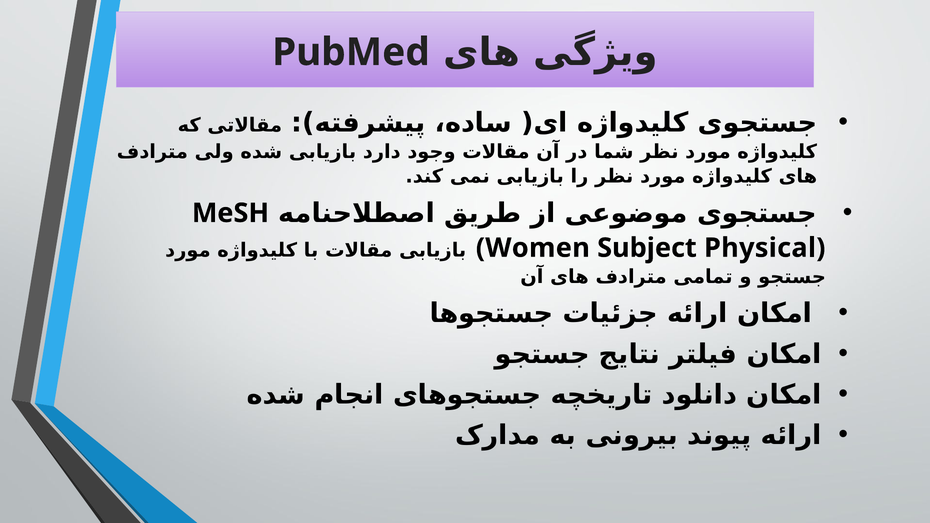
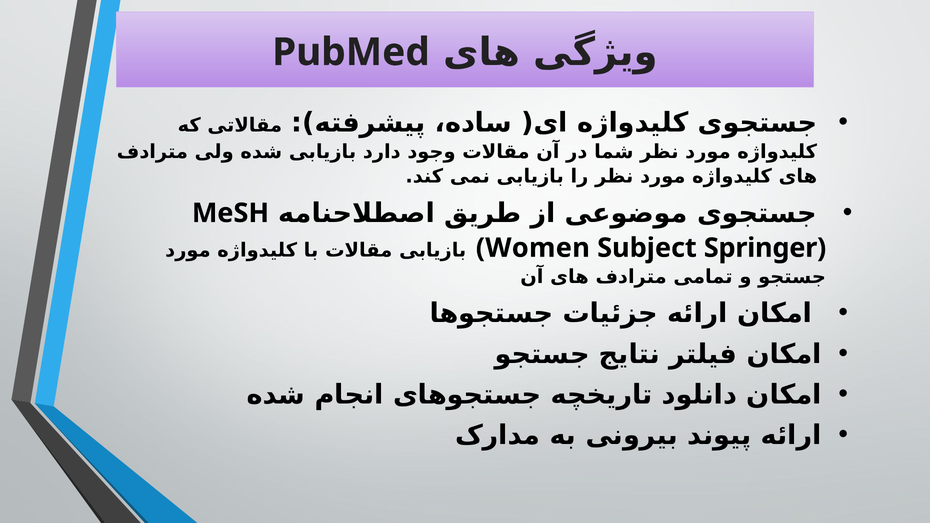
Physical: Physical -> Springer (765, 248)
